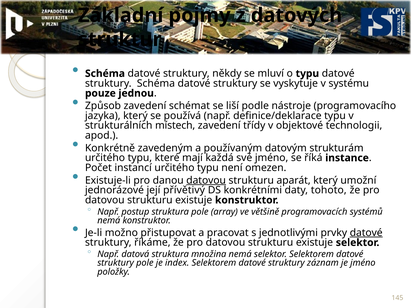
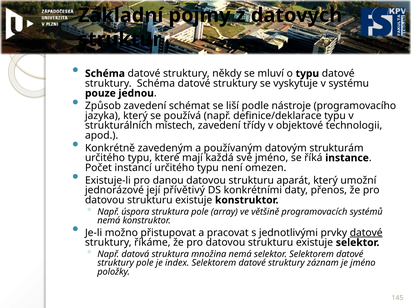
datovou underline: present -> none (206, 180)
tohoto: tohoto -> přenos (329, 190)
postup: postup -> úspora (135, 212)
